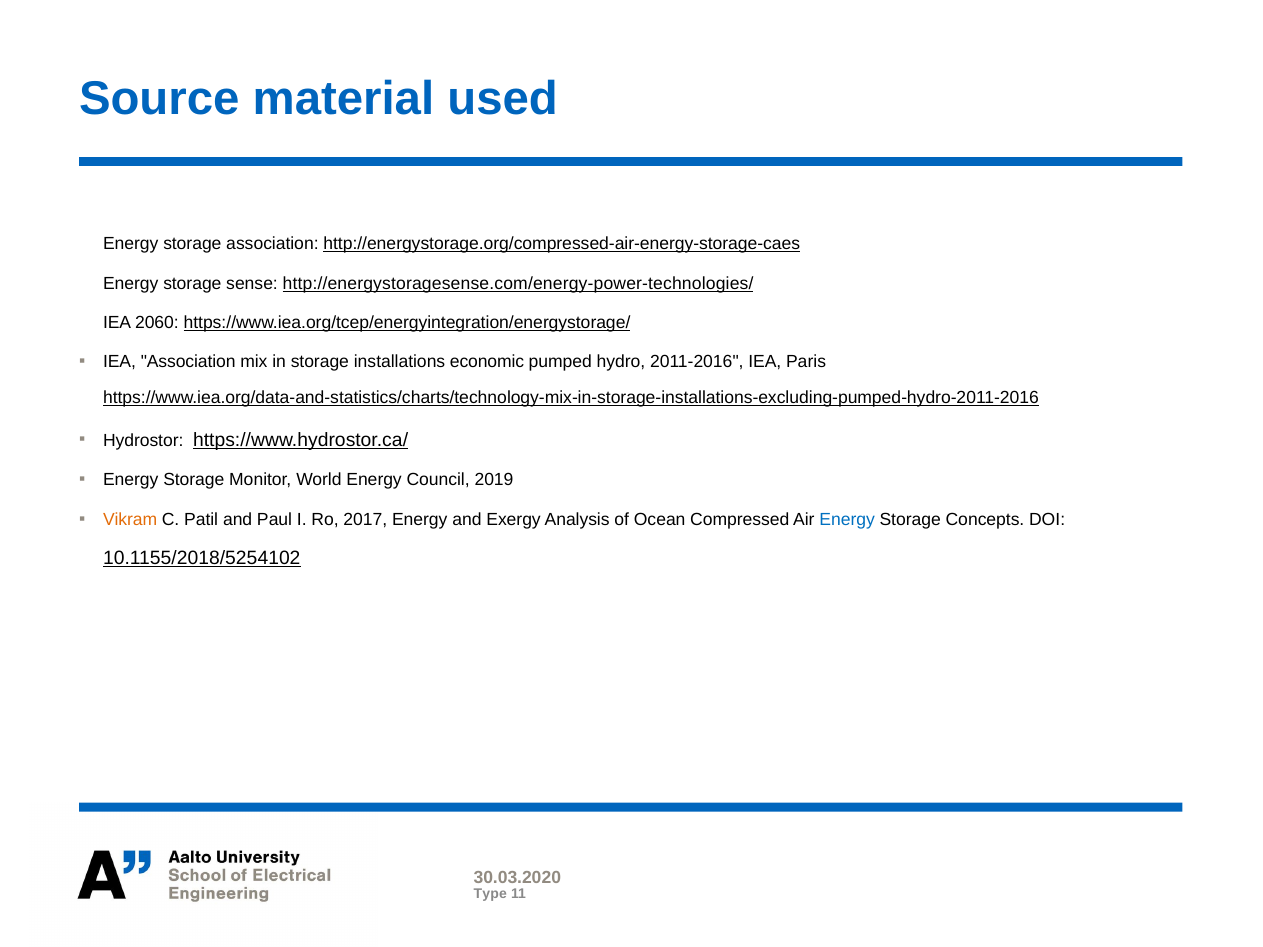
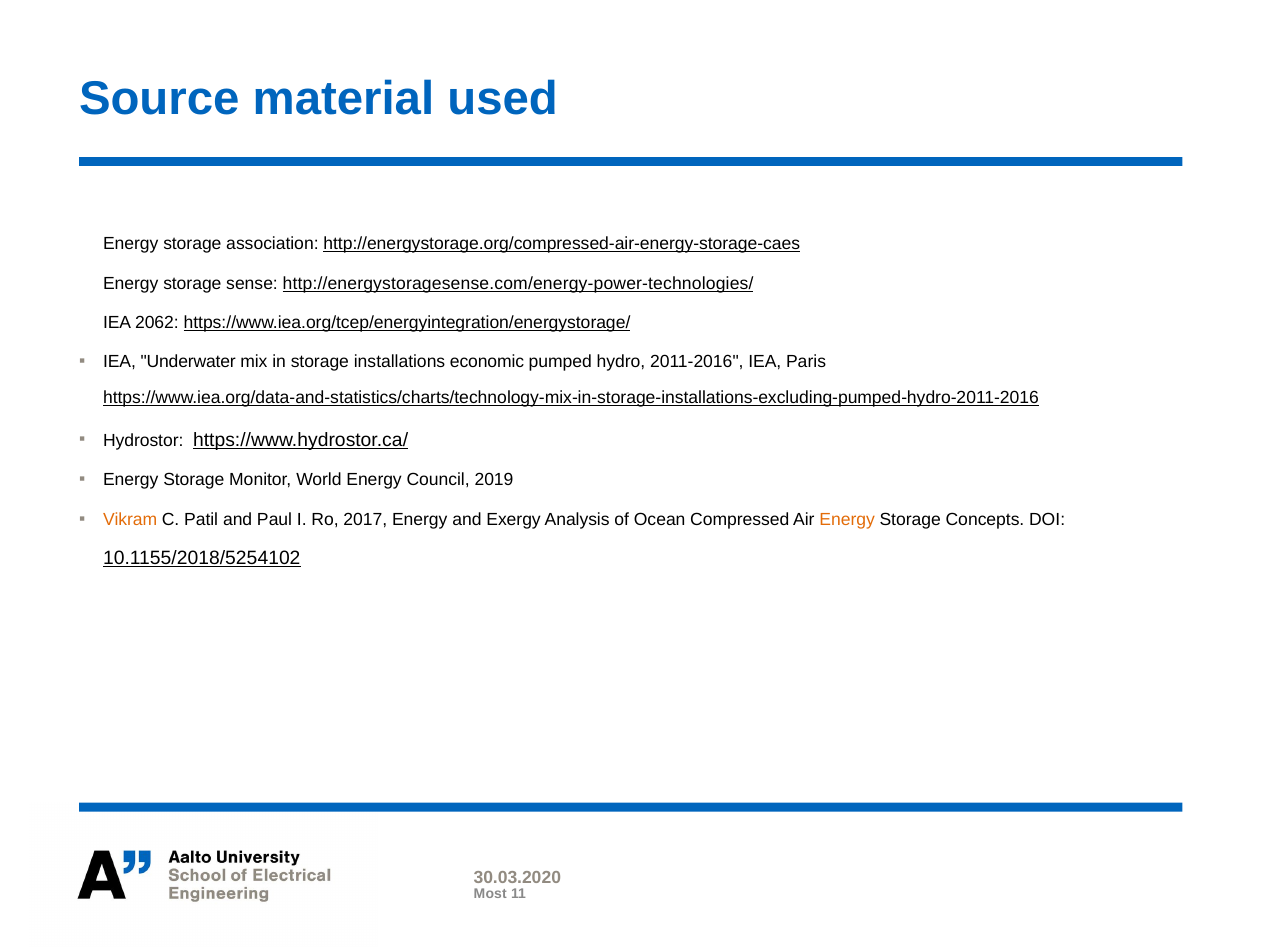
2060: 2060 -> 2062 (157, 323)
IEA Association: Association -> Underwater (188, 362)
Energy colour: blue -> orange (847, 520)
Type: Type -> Most (490, 894)
